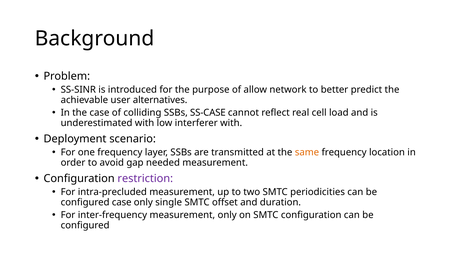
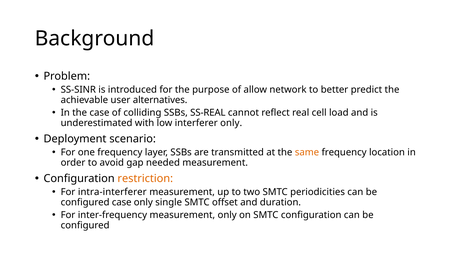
SS-CASE: SS-CASE -> SS-REAL (208, 113)
interferer with: with -> only (231, 123)
restriction colour: purple -> orange (145, 178)
intra-precluded: intra-precluded -> intra-interferer (112, 192)
